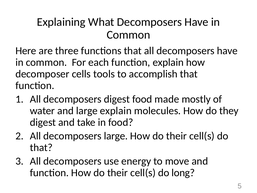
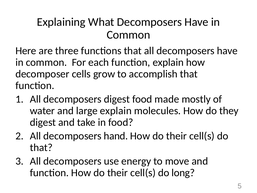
tools: tools -> grow (104, 74)
decomposers large: large -> hand (116, 136)
